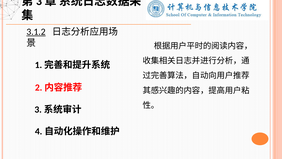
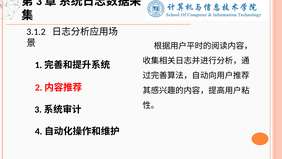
3.1.2 underline: present -> none (36, 32)
